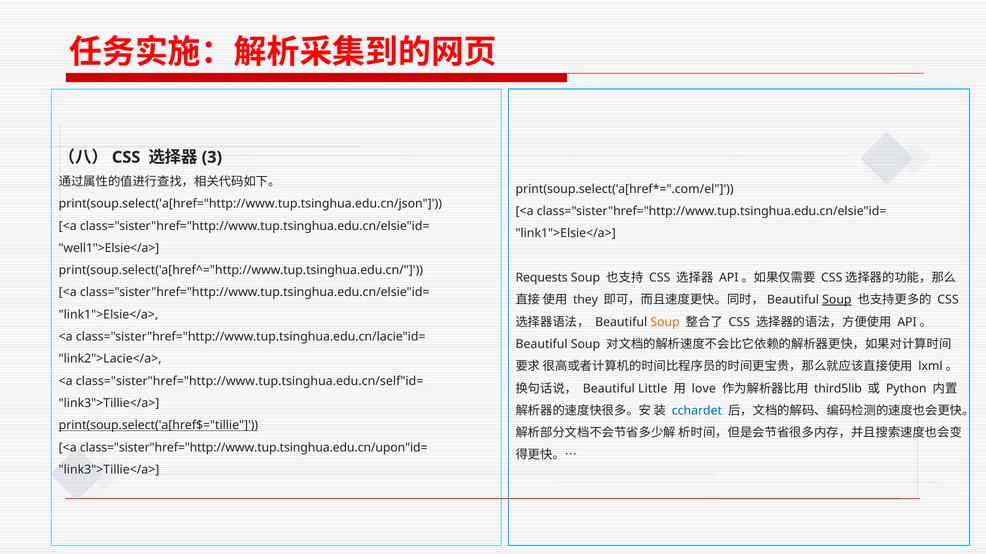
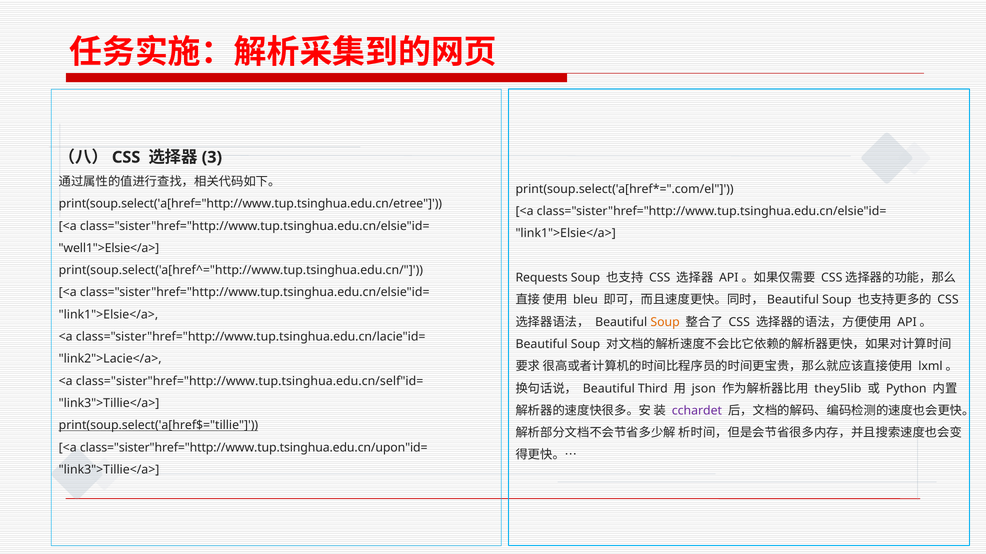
print(soup.select('a[href="http://www.tup.tsinghua.edu.cn/json: print(soup.select('a[href="http://www.tup.tsinghua.edu.cn/json -> print(soup.select('a[href="http://www.tup.tsinghua.edu.cn/etree (250, 204)
they: they -> bleu (585, 300)
Soup underline: present -> none (837, 300)
Little: Little -> Third (653, 389)
love: love -> json (704, 389)
third5lib: third5lib -> they5lib (838, 389)
cchardet colour: blue -> purple (697, 411)
